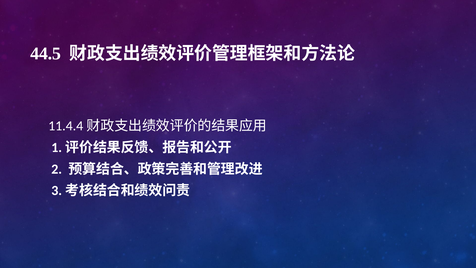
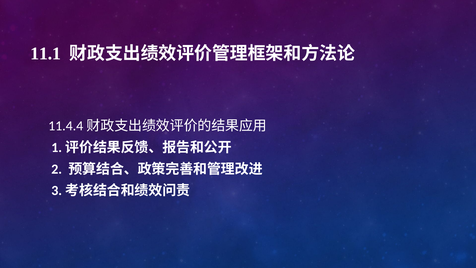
44.5: 44.5 -> 11.1 (46, 53)
